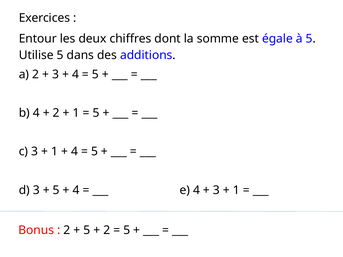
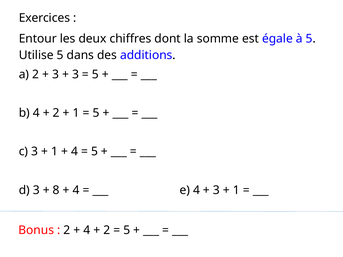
4: 4 -> 3 (75, 75)
5: 5 -> 8 (56, 190)
5: 5 -> 4 (87, 230)
